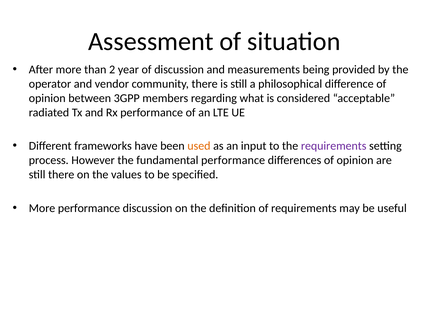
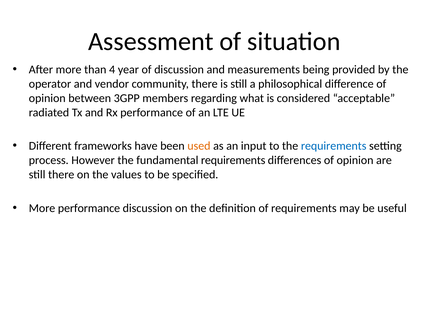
2: 2 -> 4 (112, 70)
requirements colour: purple -> blue (334, 146)
fundamental performance: performance -> requirements (233, 160)
